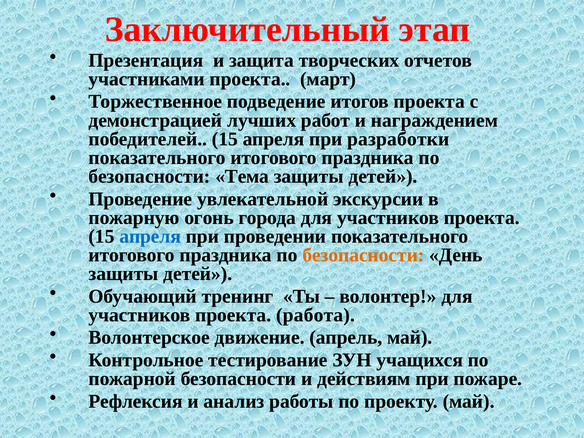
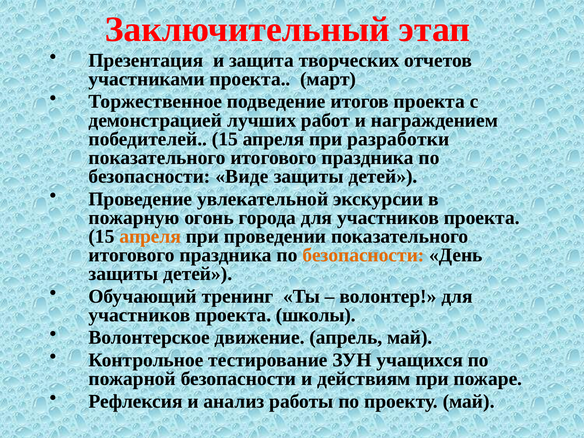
Тема: Тема -> Виде (242, 176)
апреля colour: blue -> orange (150, 236)
работа: работа -> школы (316, 315)
